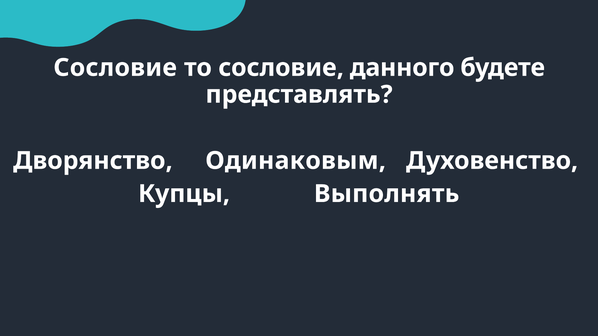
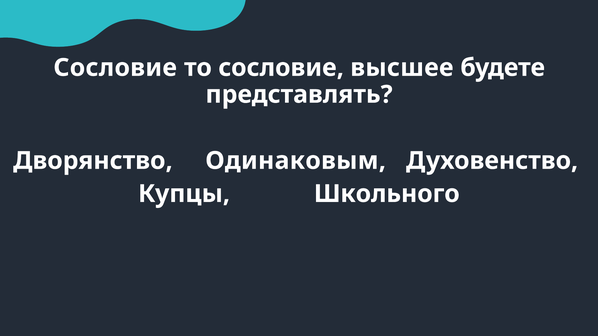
данного: данного -> высшее (402, 68)
Выполнять: Выполнять -> Школьного (387, 194)
